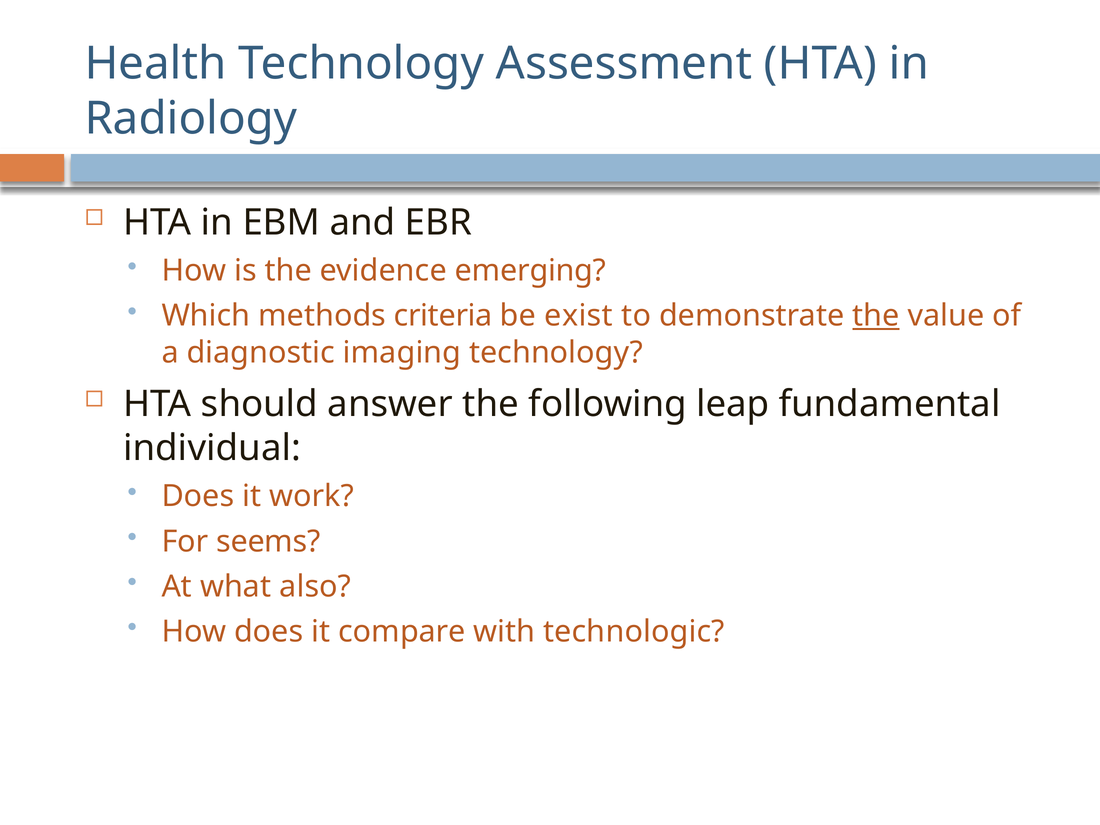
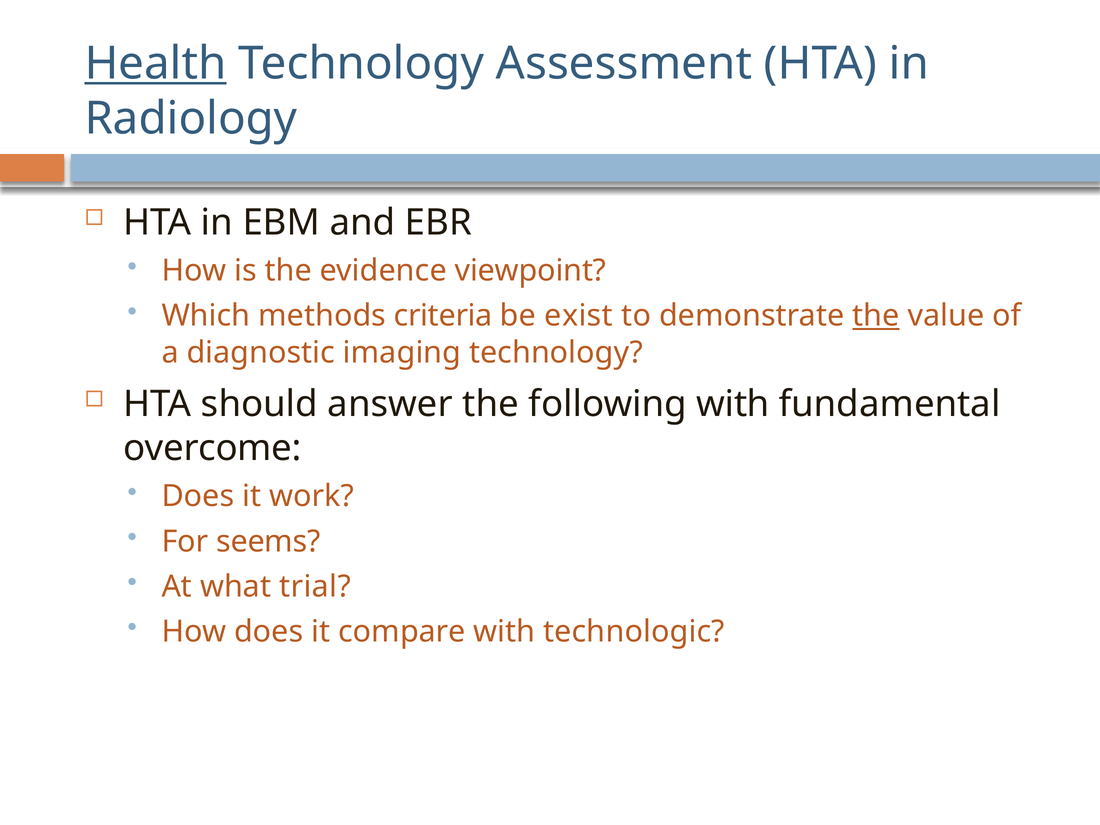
Health underline: none -> present (156, 64)
emerging: emerging -> viewpoint (531, 271)
following leap: leap -> with (733, 404)
individual: individual -> overcome (212, 448)
also: also -> trial (315, 587)
